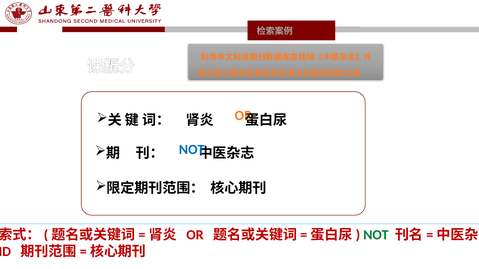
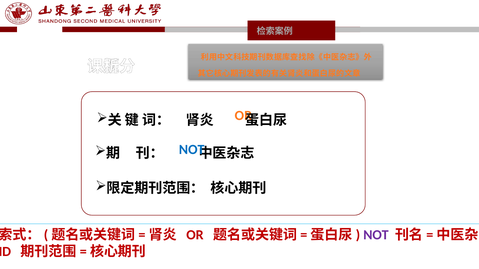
NOT colour: green -> purple (376, 235)
